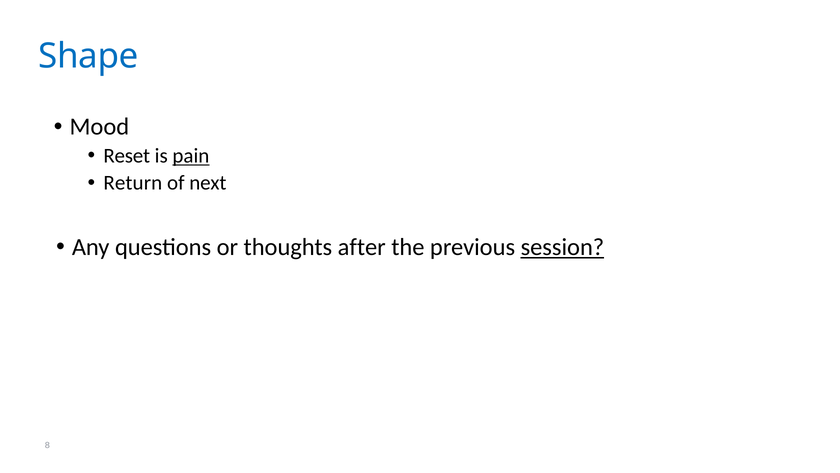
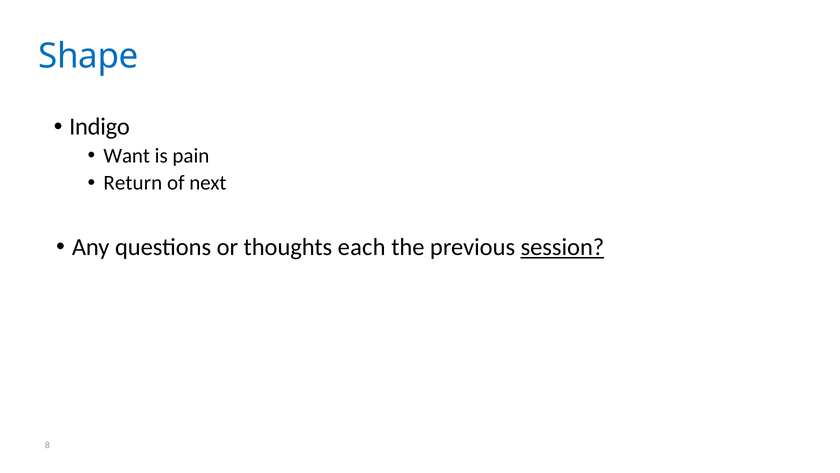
Mood: Mood -> Indigo (99, 127)
Reset: Reset -> Want (127, 156)
pain underline: present -> none (191, 156)
after: after -> each (362, 247)
